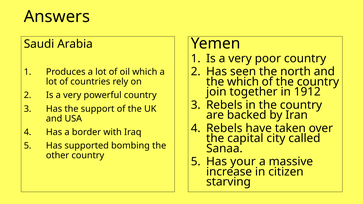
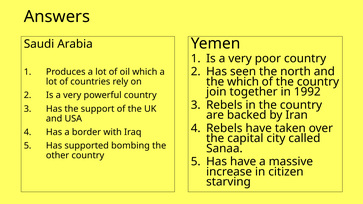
1912: 1912 -> 1992 (307, 92)
Has your: your -> have (243, 162)
